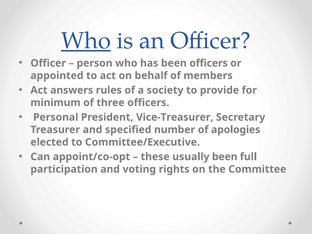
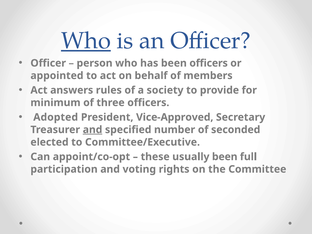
Personal: Personal -> Adopted (56, 117)
Vice-Treasurer: Vice-Treasurer -> Vice-Approved (175, 117)
and underline: none -> present (93, 130)
apologies: apologies -> seconded (236, 130)
